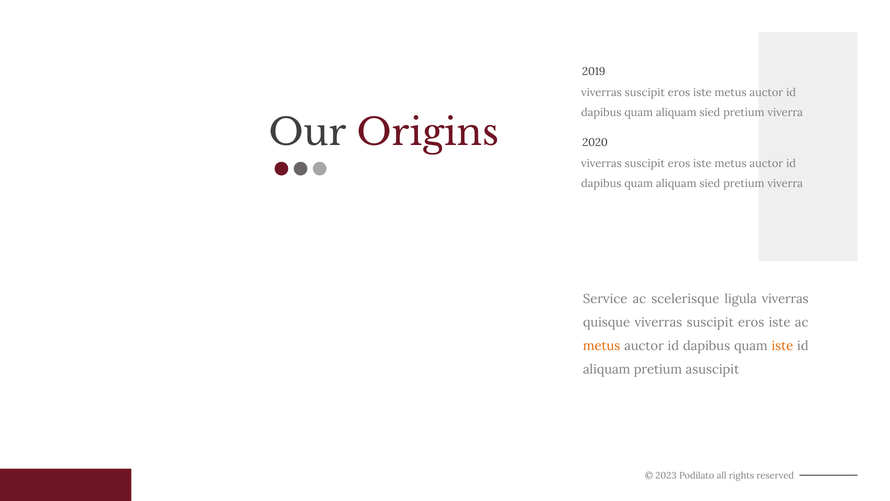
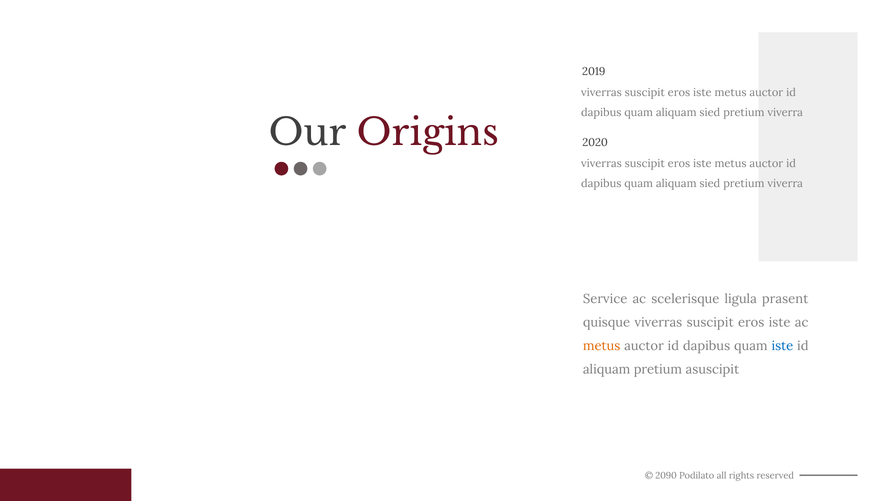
ligula viverras: viverras -> prasent (785, 299)
iste colour: orange -> blue (782, 346)
2023: 2023 -> 2090 (666, 475)
